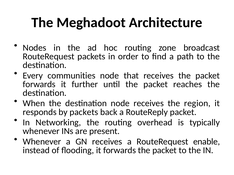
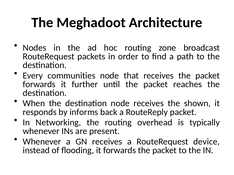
region: region -> shown (197, 104)
by packets: packets -> informs (84, 112)
enable: enable -> device (207, 142)
